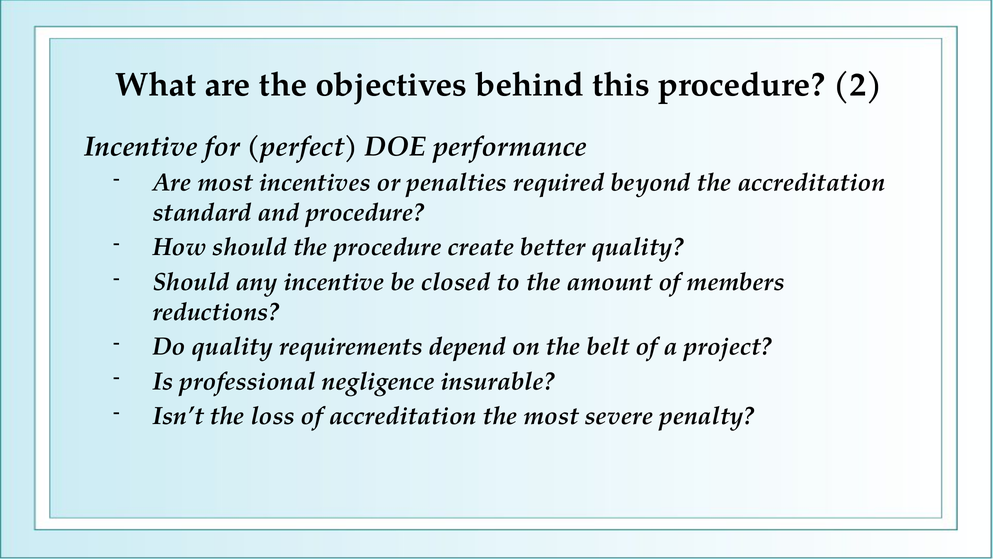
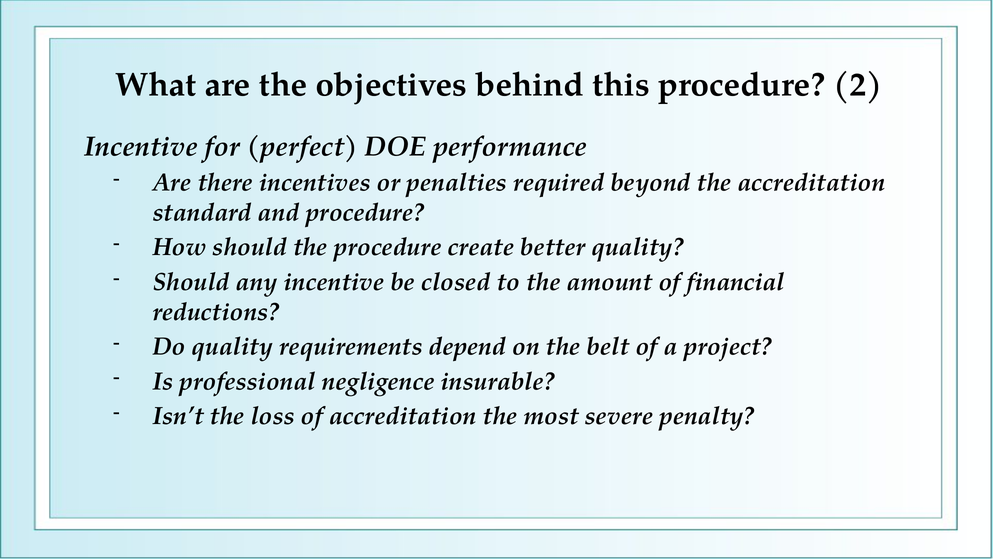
Are most: most -> there (225, 183)
members: members -> financial (736, 282)
